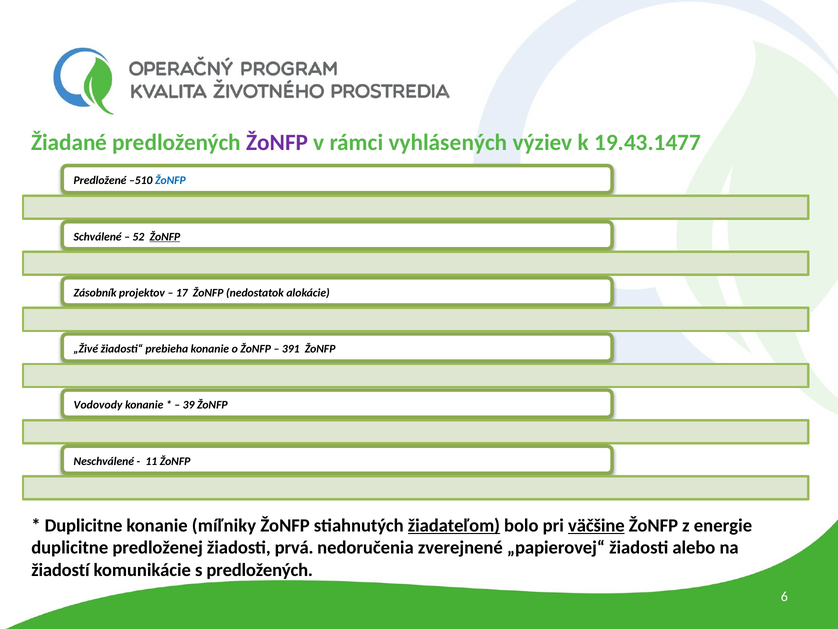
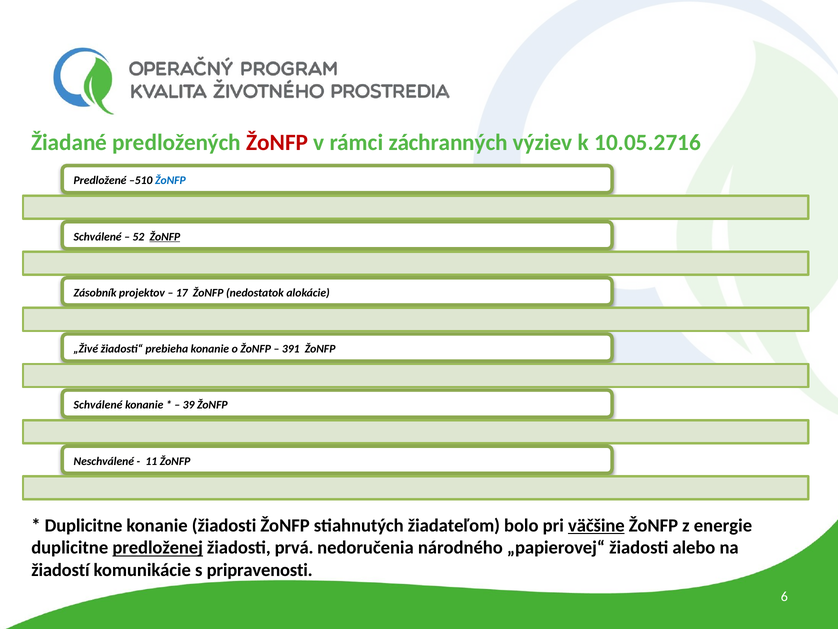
ŽoNFP colour: purple -> red (277, 143)
vyhlásených: vyhlásených -> záchranných (448, 143)
19.43.1477: 19.43.1477 -> 10.05.2716 (648, 143)
Vodovody: Vodovody -> Schválené (98, 405)
konanie míľniky: míľniky -> žiadosti (224, 525)
žiadateľom underline: present -> none (454, 525)
predloženej underline: none -> present (158, 547)
zverejnené: zverejnené -> národného (460, 547)
s predložených: predložených -> pripravenosti (260, 570)
